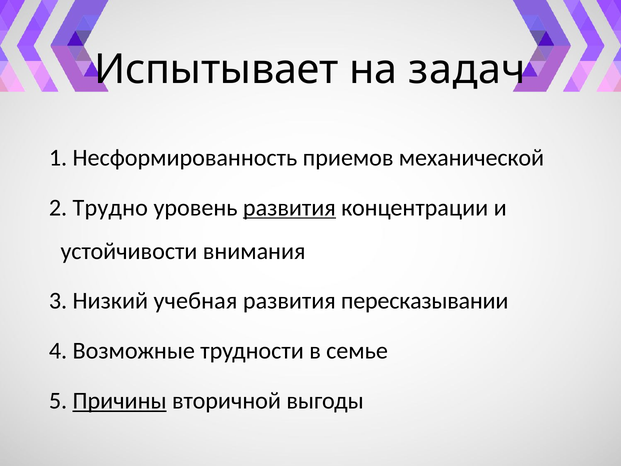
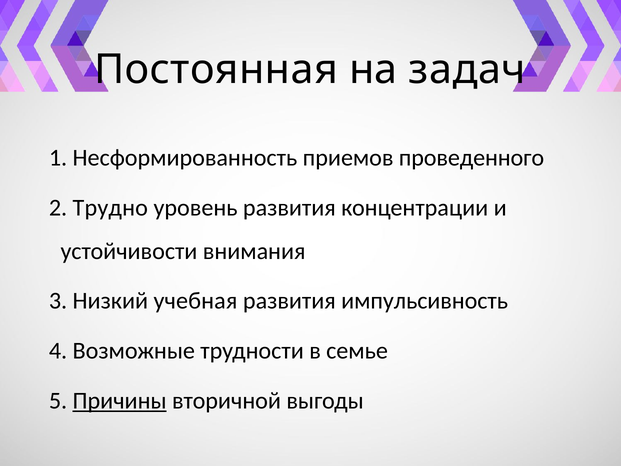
Испытывает: Испытывает -> Постоянная (216, 70)
механической: механической -> проведенного (471, 158)
развития underline: present -> none (289, 208)
пересказывании: пересказывании -> импульсивность (425, 301)
